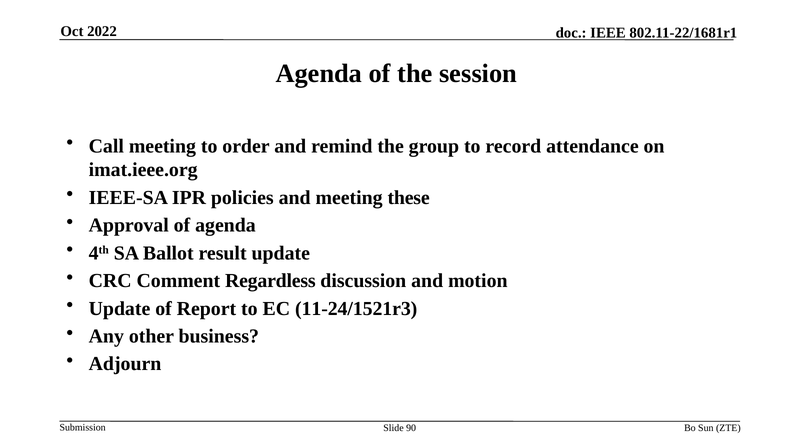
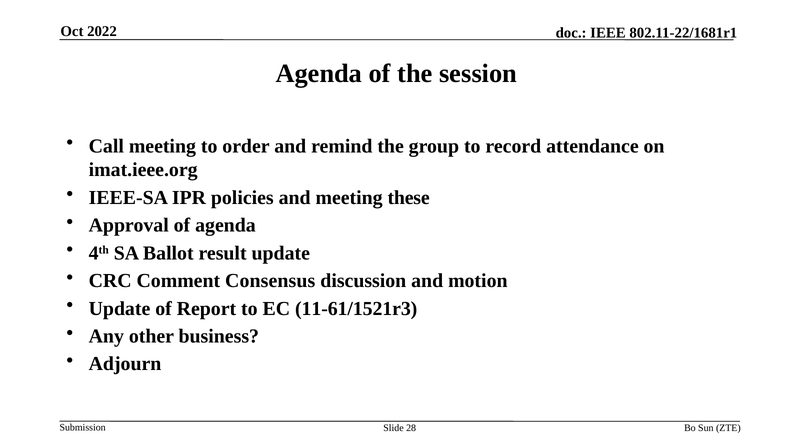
Regardless: Regardless -> Consensus (270, 281)
11-24/1521r3: 11-24/1521r3 -> 11-61/1521r3 (356, 309)
90: 90 -> 28 (411, 428)
